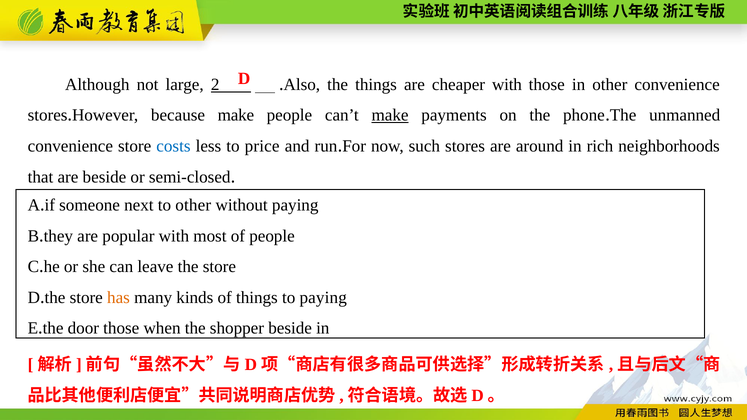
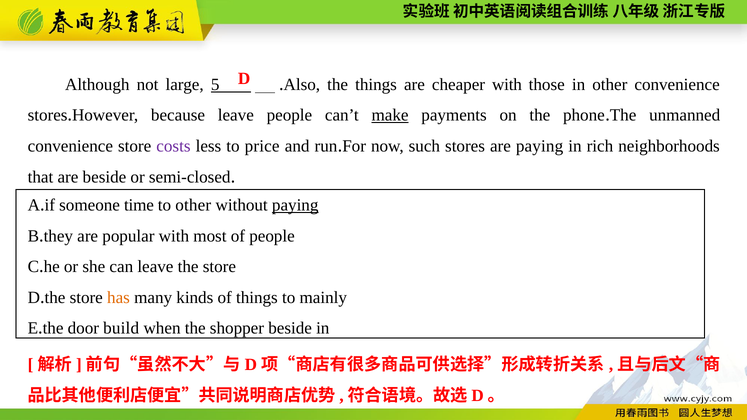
2: 2 -> 5 (215, 85)
because make: make -> leave (236, 115)
costs colour: blue -> purple (173, 146)
are around: around -> paying (540, 146)
next: next -> time (139, 205)
paying underline: none -> present (295, 205)
to paying: paying -> mainly (323, 298)
door those: those -> build (121, 328)
